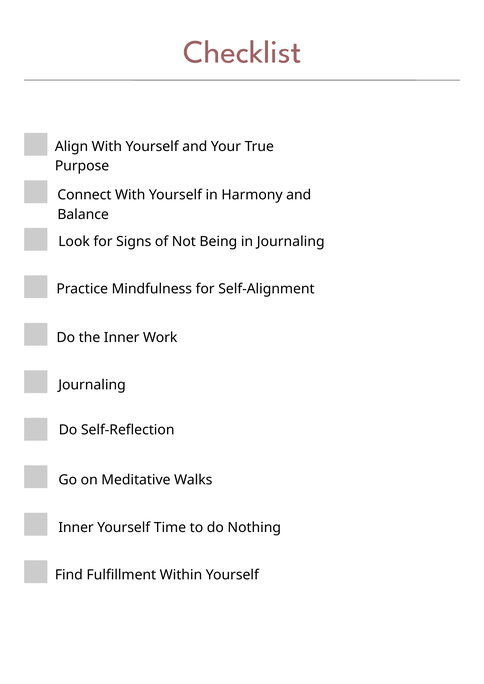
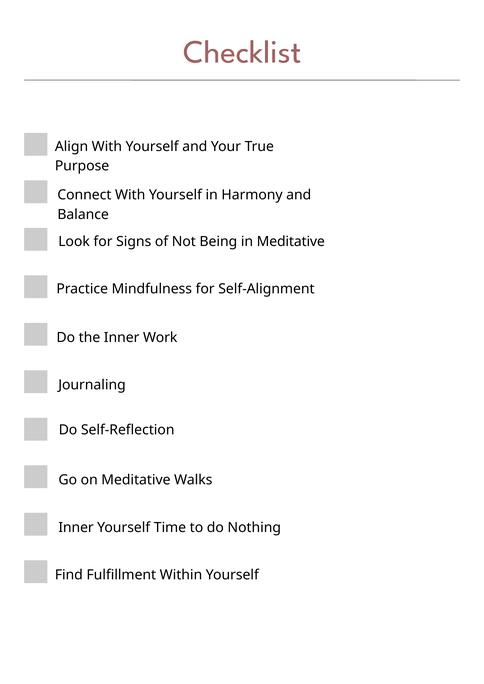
in Journaling: Journaling -> Meditative (291, 242)
